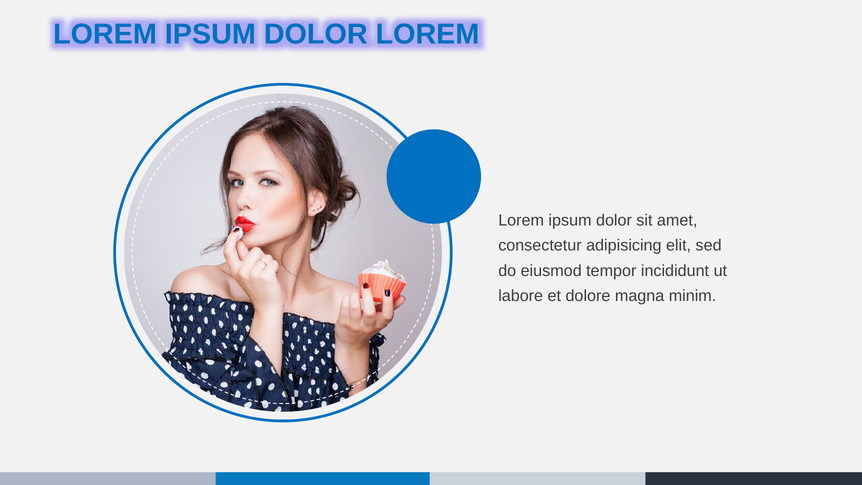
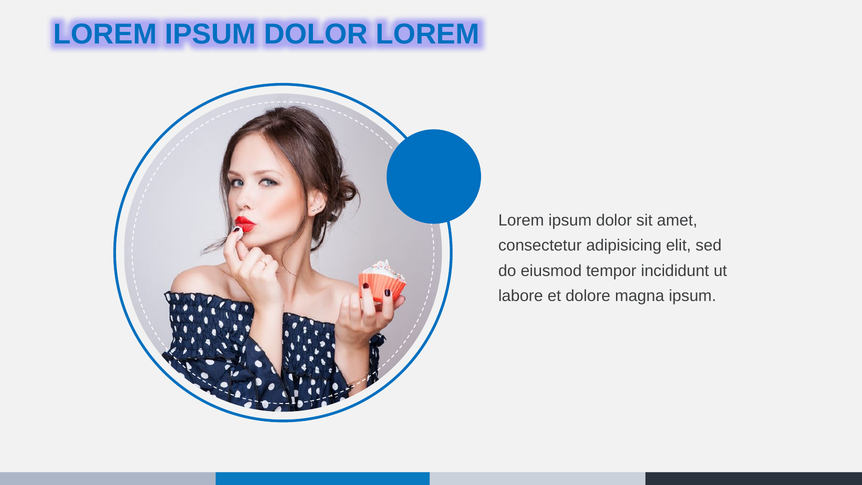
magna minim: minim -> ipsum (693, 296)
